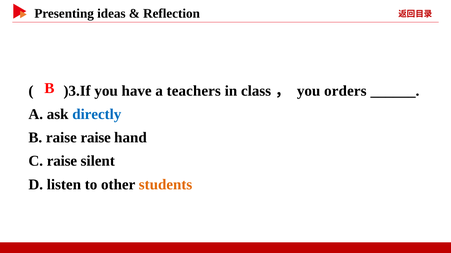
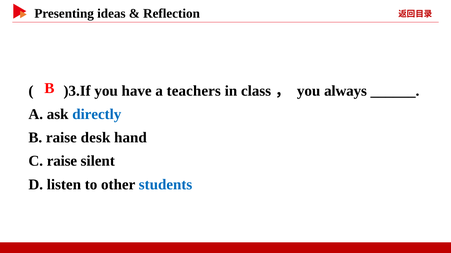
orders: orders -> always (345, 91)
raise raise: raise -> desk (96, 138)
students colour: orange -> blue (166, 185)
